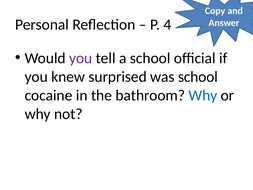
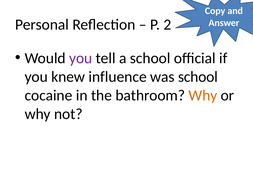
4: 4 -> 2 (167, 24)
surprised: surprised -> influence (118, 77)
Why colour: blue -> orange (203, 95)
